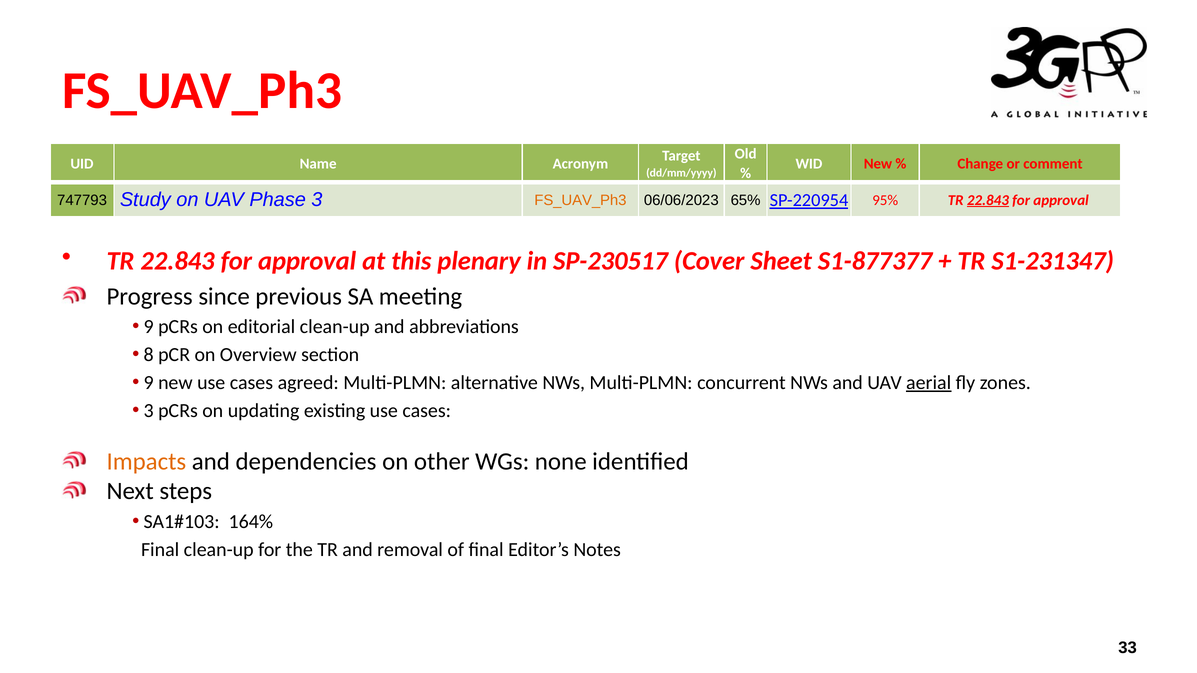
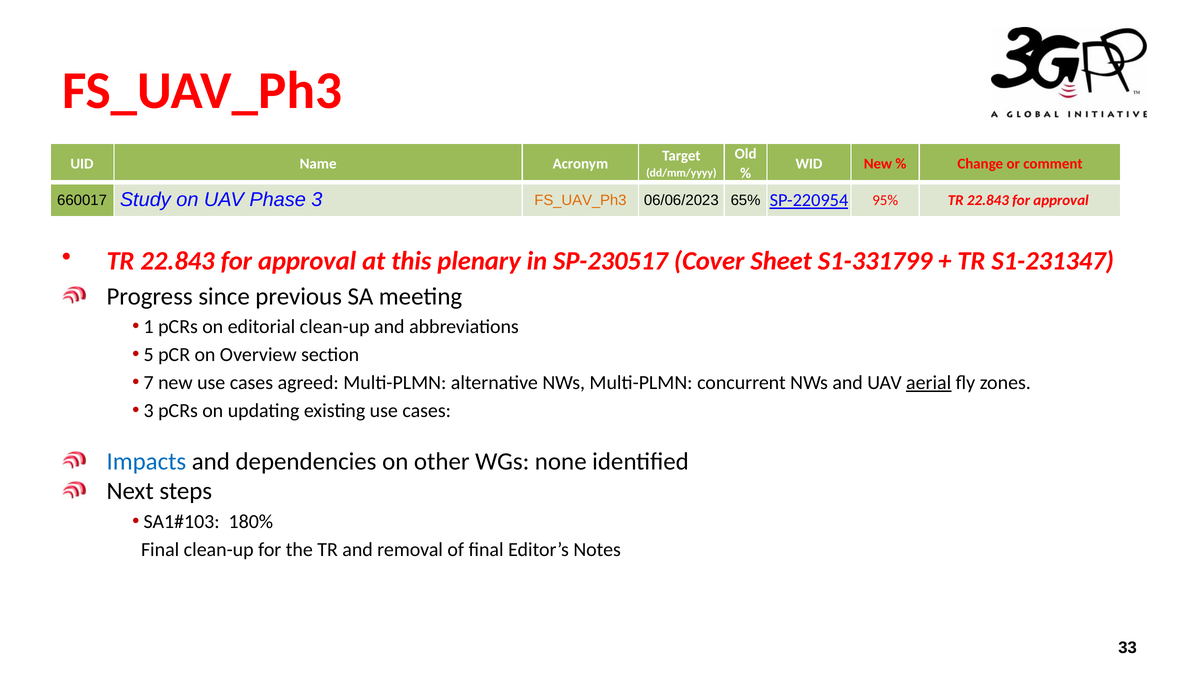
747793: 747793 -> 660017 (82, 200)
22.843 underline: present -> none (988, 200)
S1-877377: S1-877377 -> S1-331799 (875, 261)
9: 9 -> 1 (149, 327)
8: 8 -> 5 (149, 355)
9: 9 -> 7 (149, 383)
Impacts colour: orange -> blue (146, 462)
164%: 164% -> 180% (251, 522)
